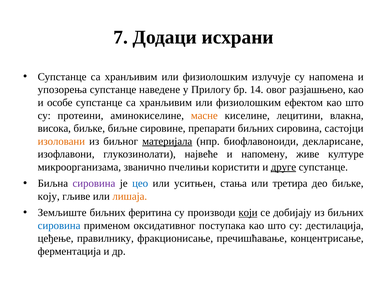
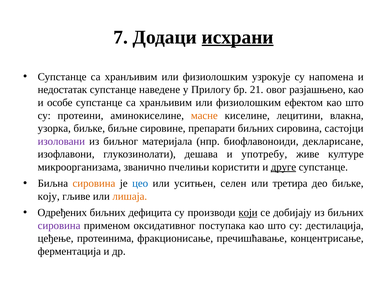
исхрани underline: none -> present (238, 37)
излучује: излучује -> узрокује (271, 77)
упозорења: упозорења -> недостатак (62, 90)
14: 14 -> 21 (257, 90)
висока: висока -> узорка (54, 128)
изоловани colour: orange -> purple (61, 141)
материјала underline: present -> none (167, 141)
највеће: највеће -> дешава (201, 154)
напомену: напомену -> употребу (264, 154)
сировина colour: purple -> orange (94, 184)
стања: стања -> селен (233, 184)
Земљиште: Земљиште -> Одређених (62, 213)
феритина: феритина -> дефицита (150, 213)
сировина colour: blue -> purple (59, 226)
правилнику: правилнику -> протеинима (105, 239)
